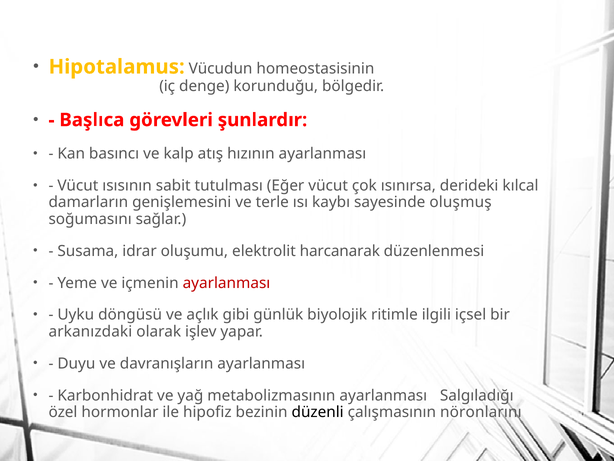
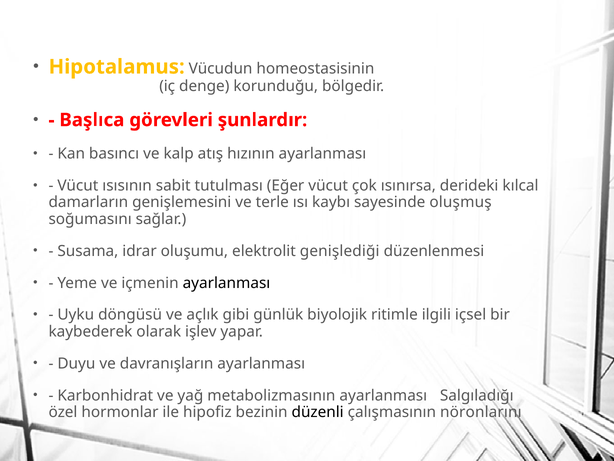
harcanarak: harcanarak -> genişlediği (340, 251)
ayarlanması colour: red -> black (226, 283)
arkanızdaki: arkanızdaki -> kaybederek (90, 331)
